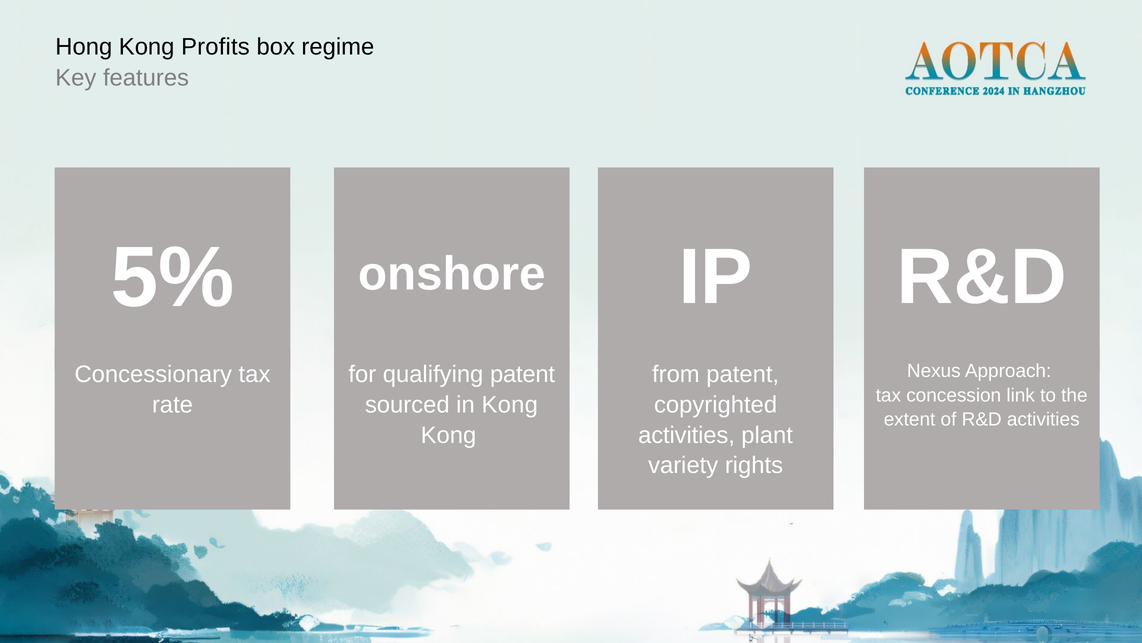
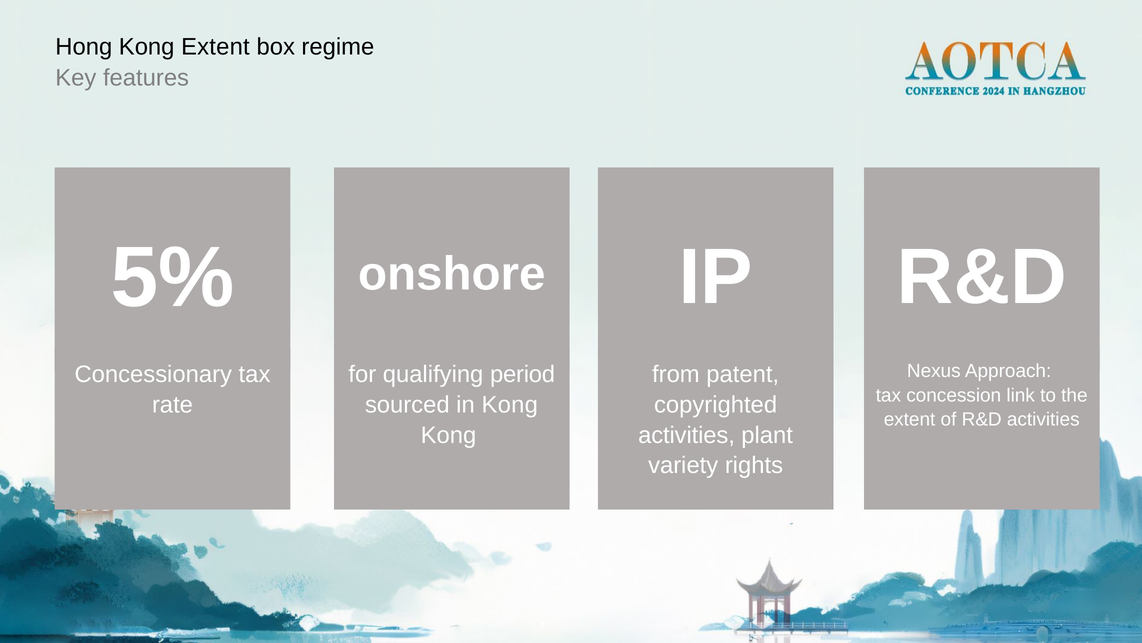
Kong Profits: Profits -> Extent (215, 47)
qualifying patent: patent -> period (523, 374)
